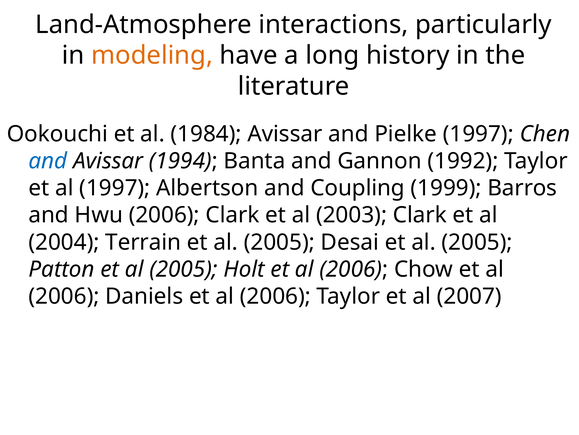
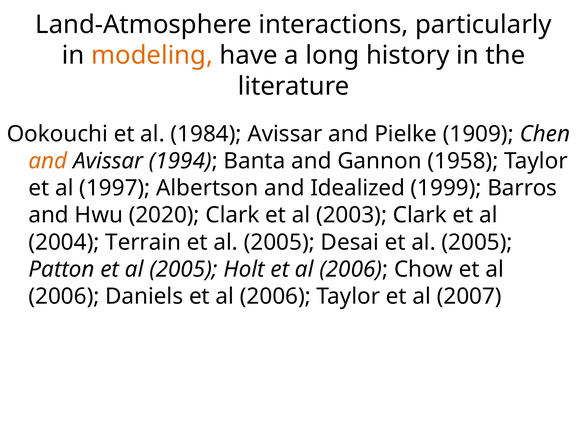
Pielke 1997: 1997 -> 1909 (478, 134)
and colour: blue -> orange (48, 161)
1992: 1992 -> 1958 (463, 161)
Coupling: Coupling -> Idealized (358, 188)
Hwu 2006: 2006 -> 2020 (164, 215)
